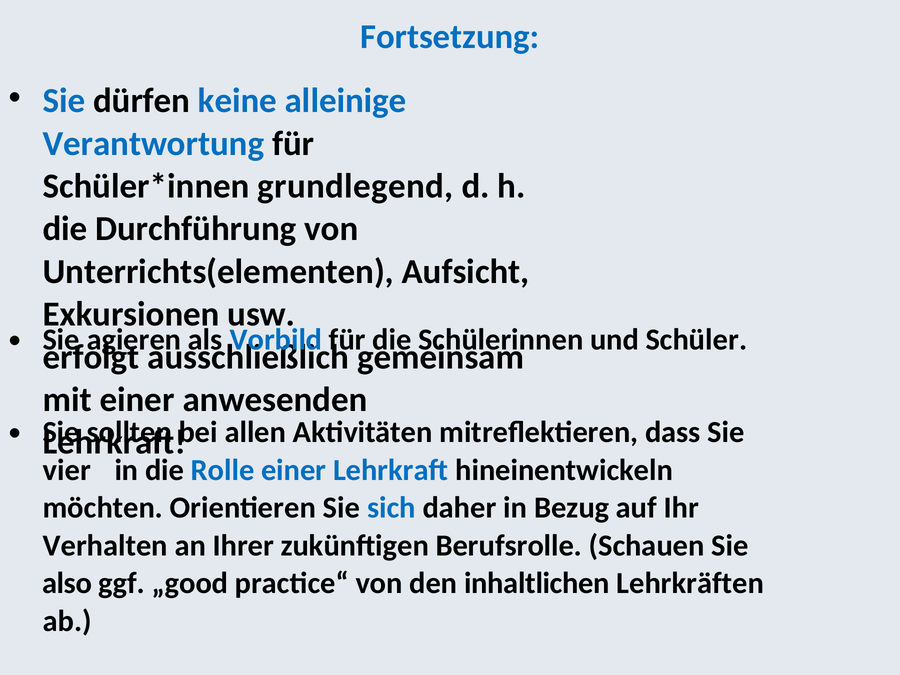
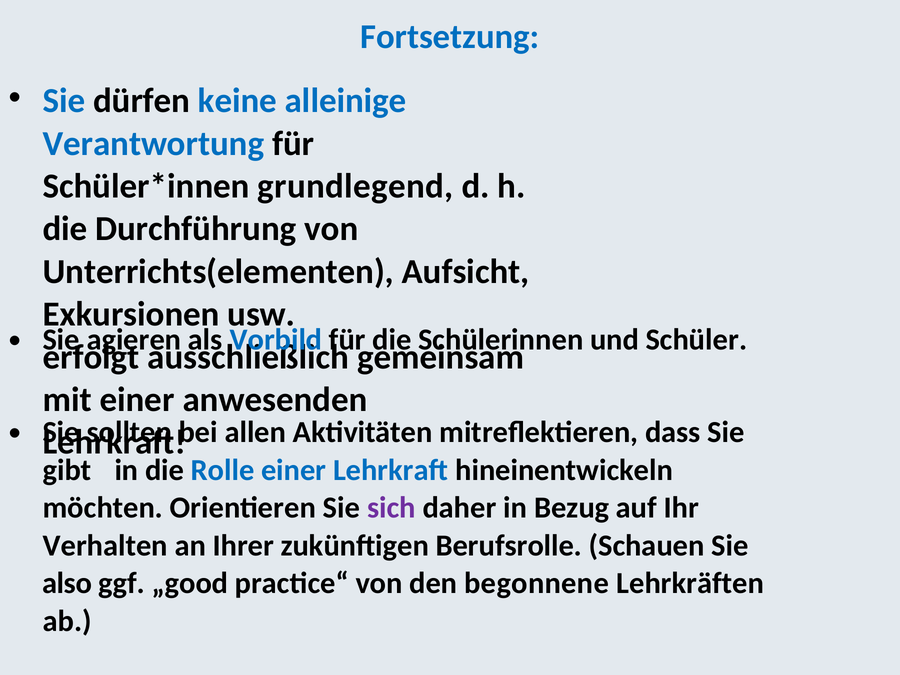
vier: vier -> gibt (67, 470)
sich colour: blue -> purple (391, 508)
inhaltlichen: inhaltlichen -> begonnene (537, 583)
